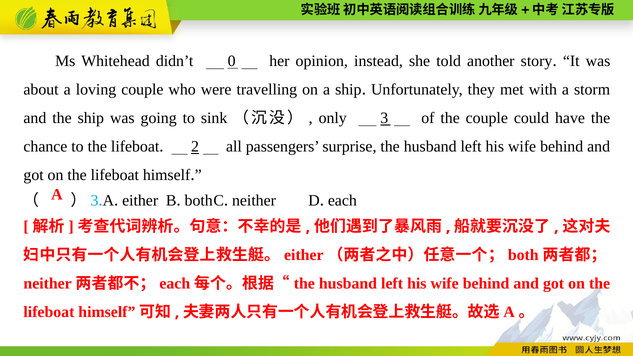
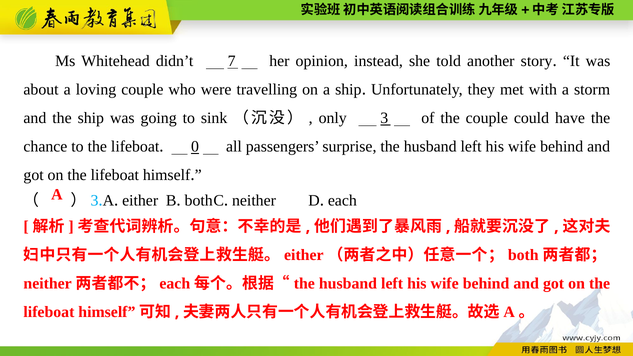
0: 0 -> 7 (232, 61)
2: 2 -> 0 (195, 147)
